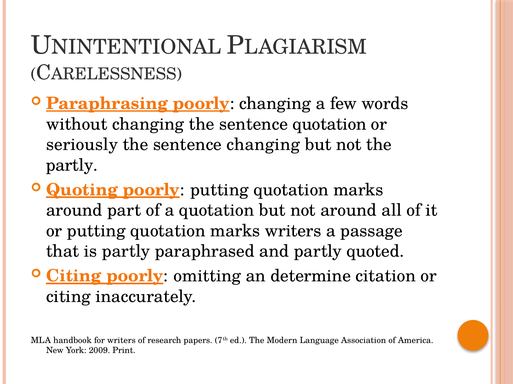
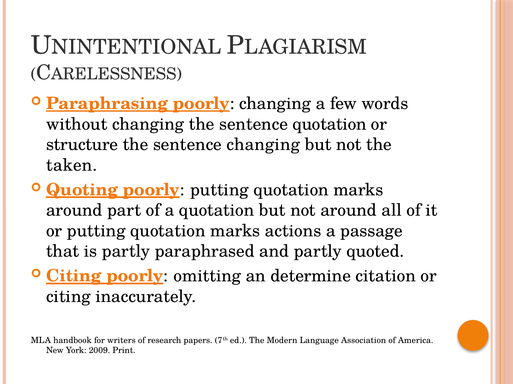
seriously: seriously -> structure (82, 145)
partly: partly -> taken (72, 165)
marks writers: writers -> actions (293, 231)
